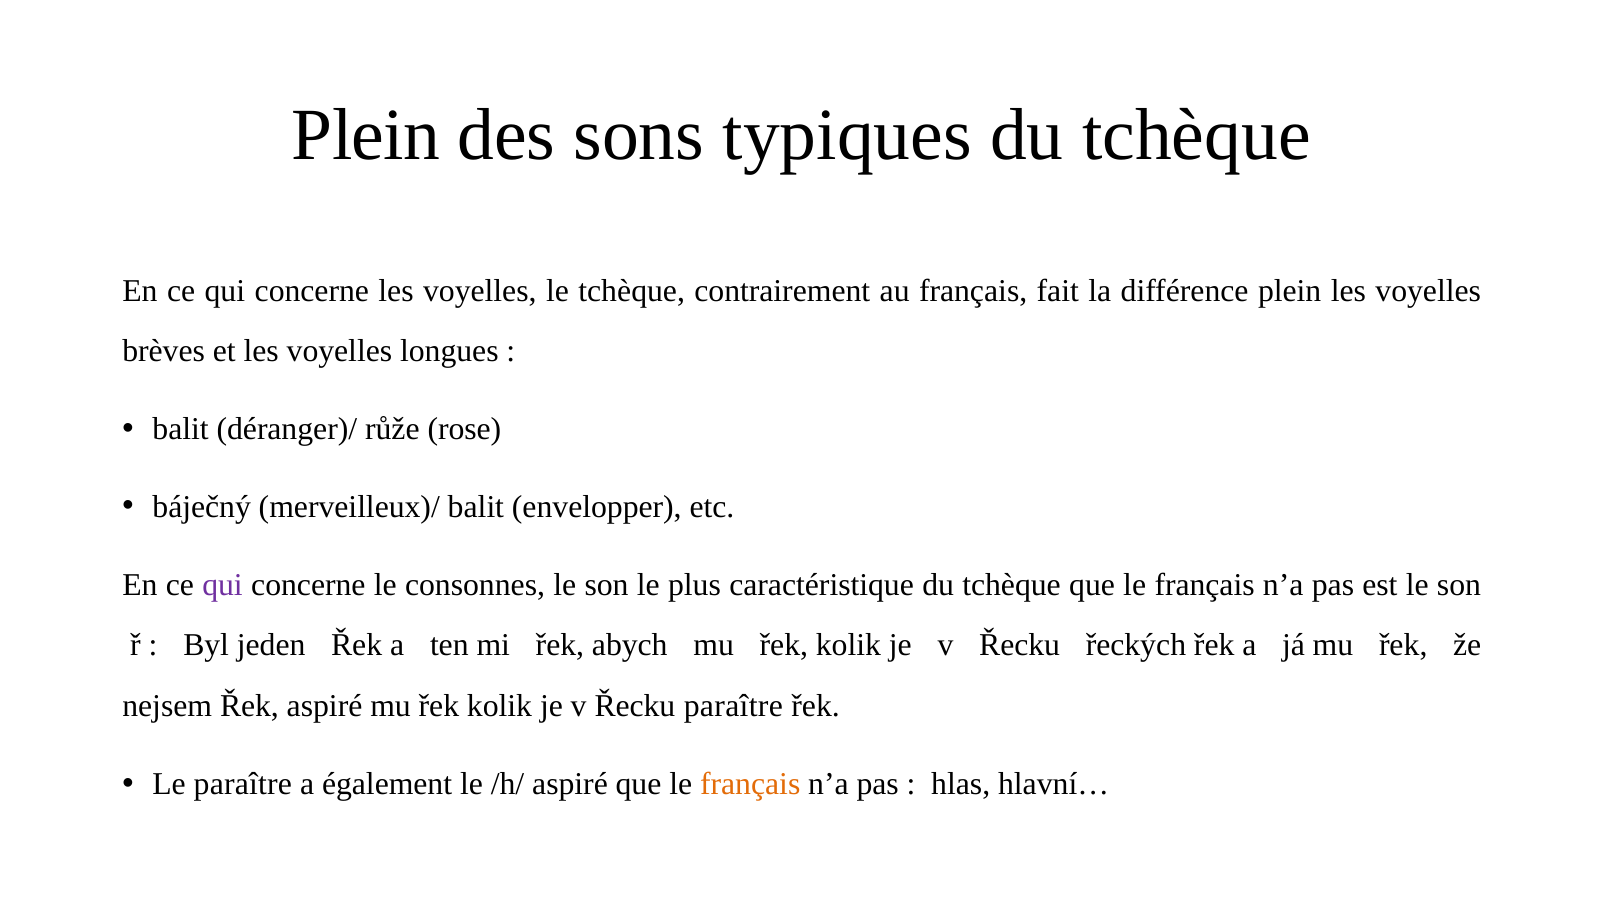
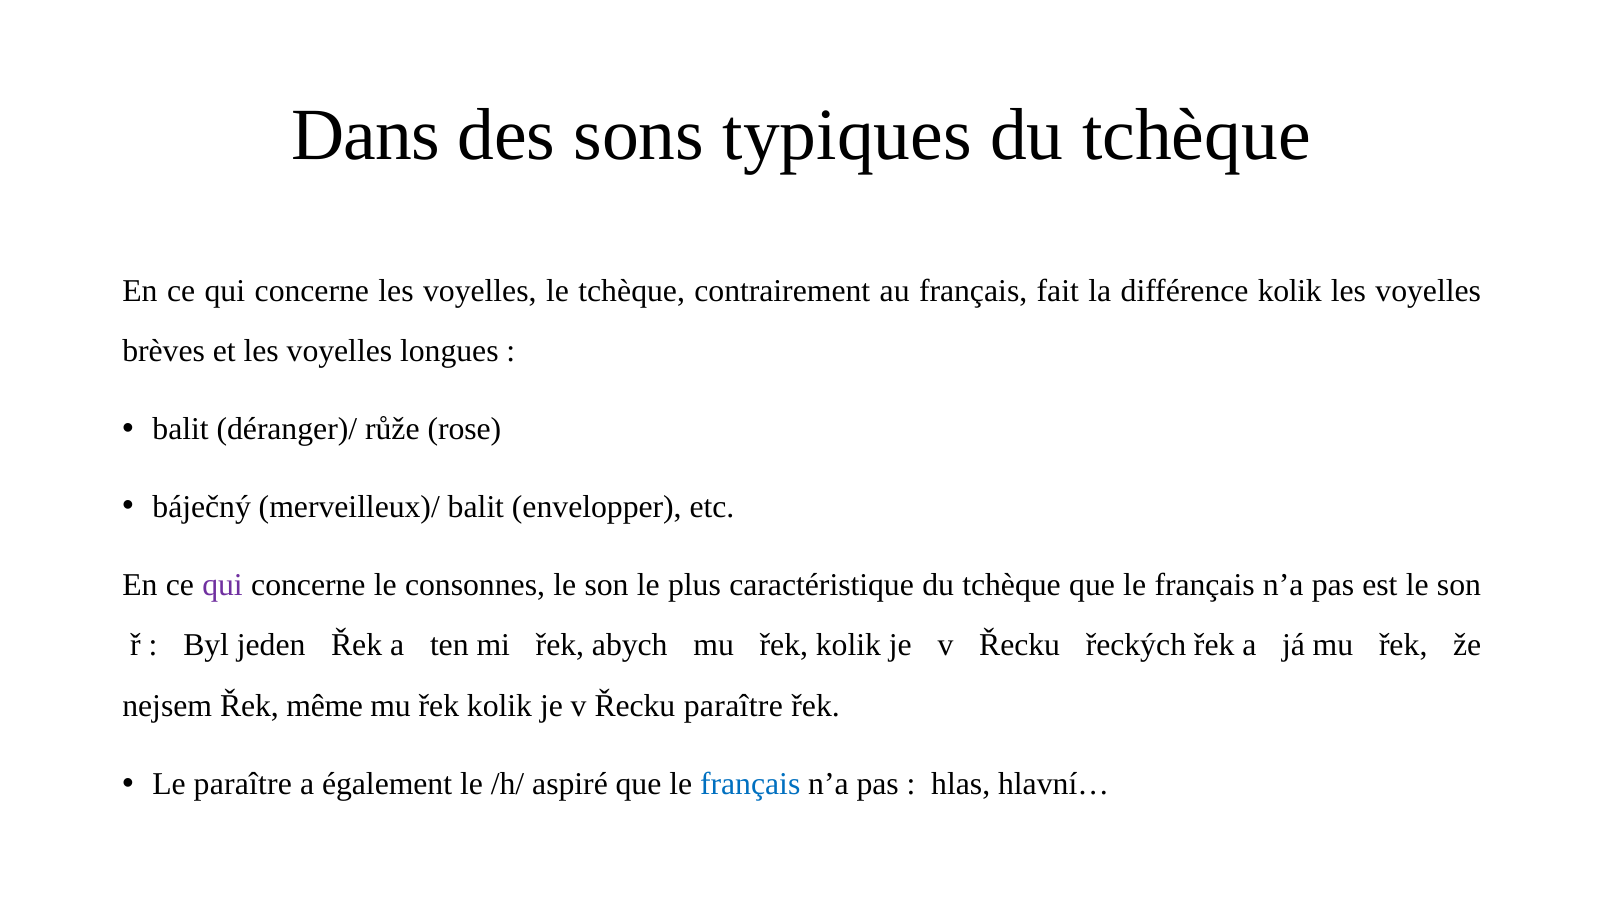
Plein: Plein -> Dans (366, 135)
différence plein: plein -> kolik (1290, 290)
Řek aspiré: aspiré -> même (325, 706)
français colour: orange -> blue (750, 784)
